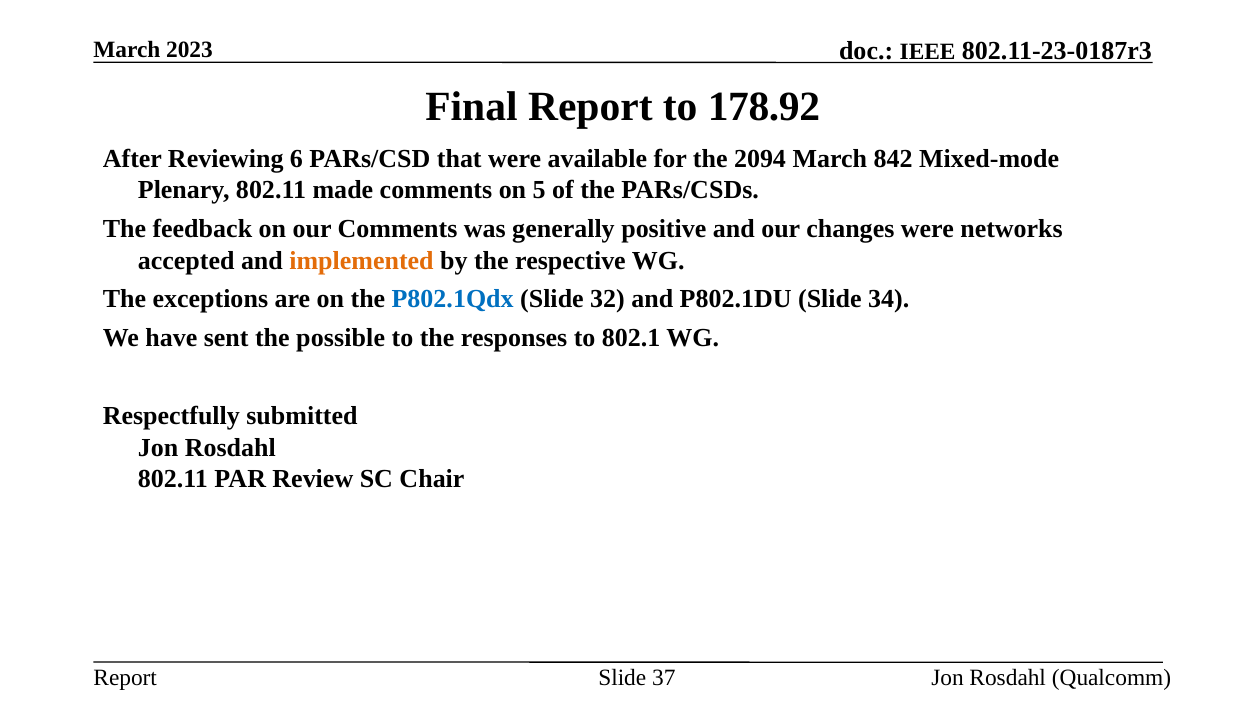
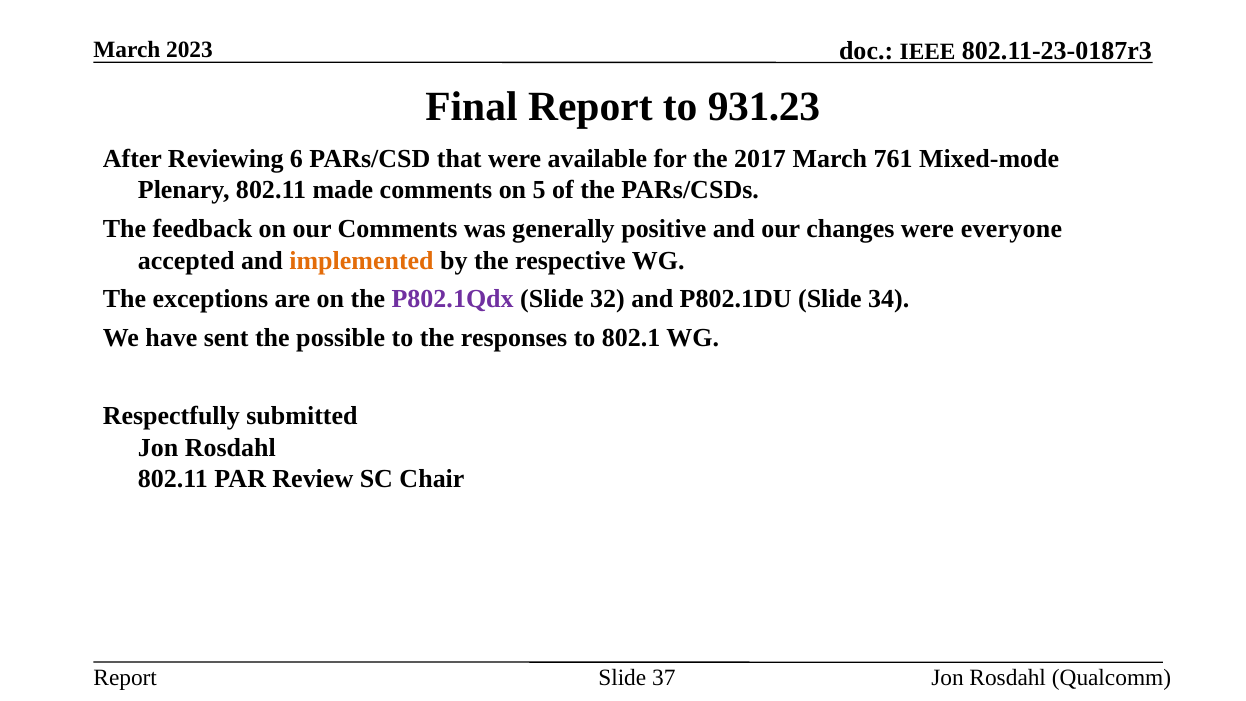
178.92: 178.92 -> 931.23 (764, 106)
2094: 2094 -> 2017 (760, 159)
842: 842 -> 761 (893, 159)
networks: networks -> everyone (1011, 229)
P802.1Qdx colour: blue -> purple (453, 299)
